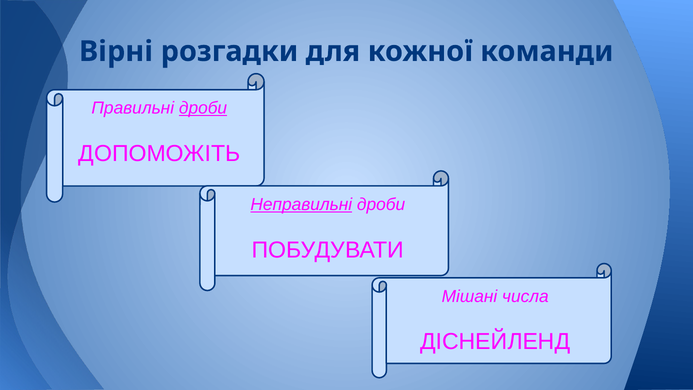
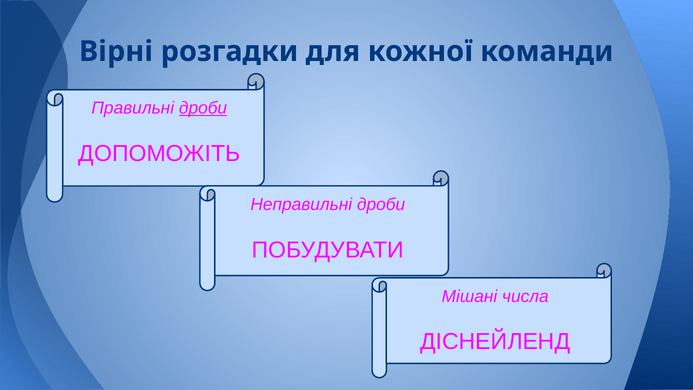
Неправильні underline: present -> none (301, 204)
